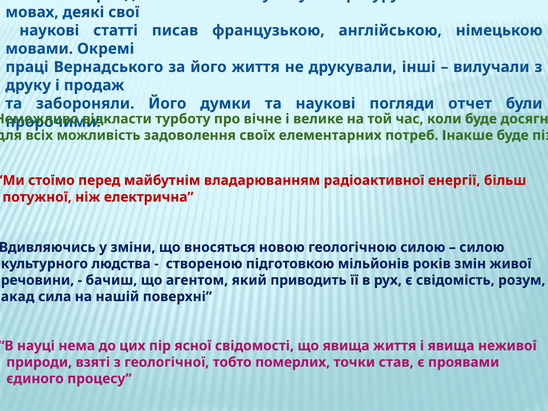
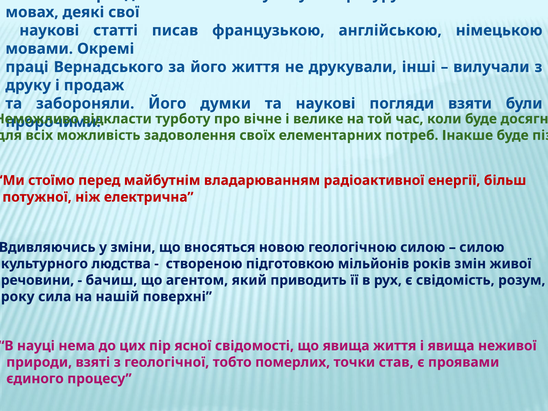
отчет: отчет -> взяти (470, 104)
акад: акад -> року (18, 297)
